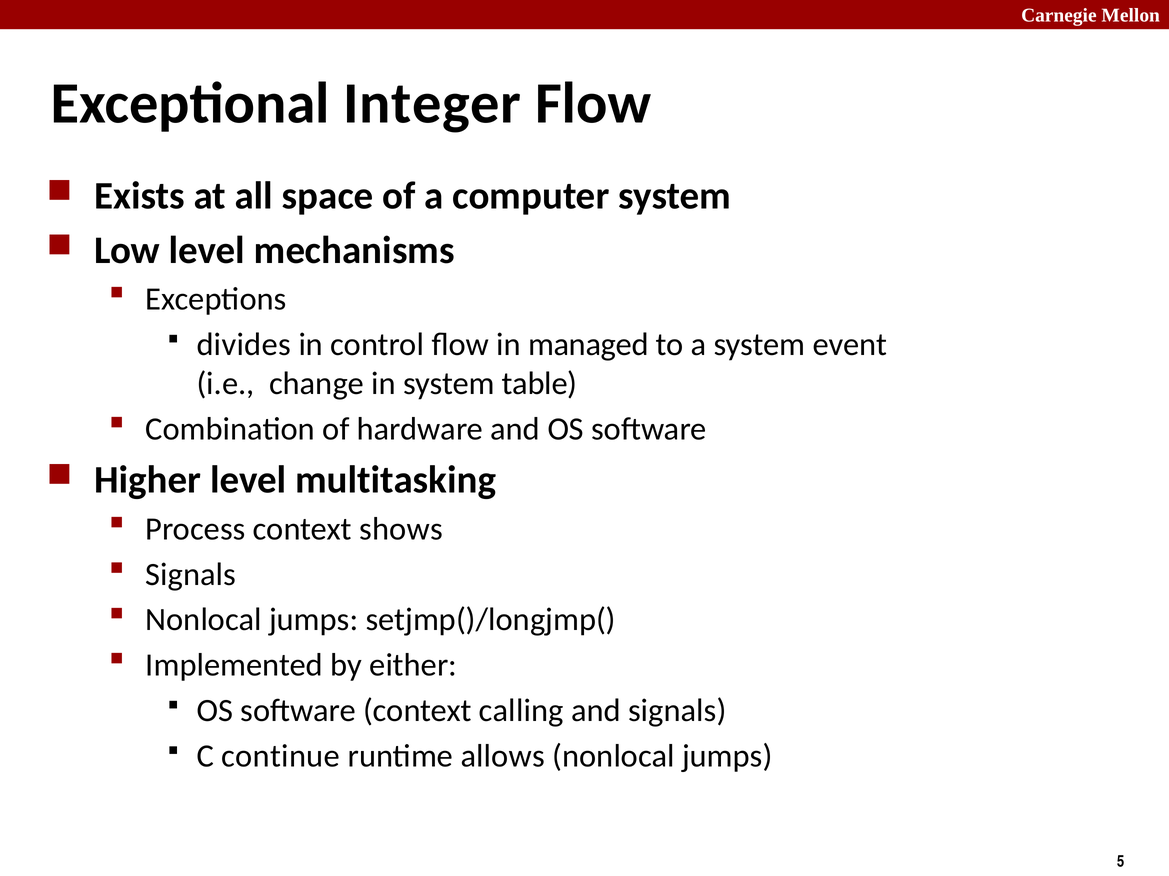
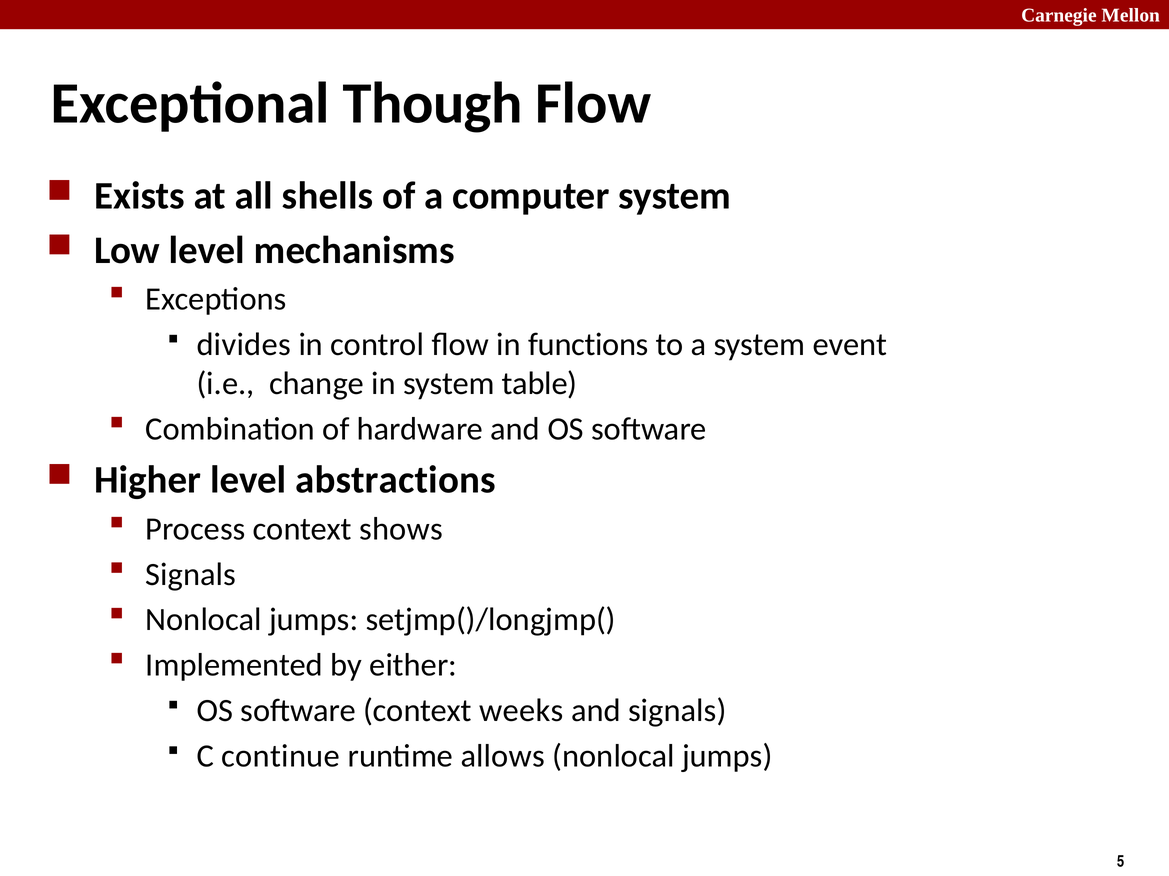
Integer: Integer -> Though (433, 104)
space: space -> shells (328, 196)
managed: managed -> functions (588, 345)
multitasking: multitasking -> abstractions (395, 480)
calling: calling -> weeks (521, 711)
